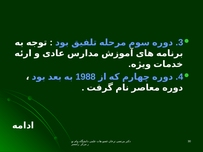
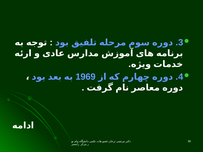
1988: 1988 -> 1969 (86, 77)
